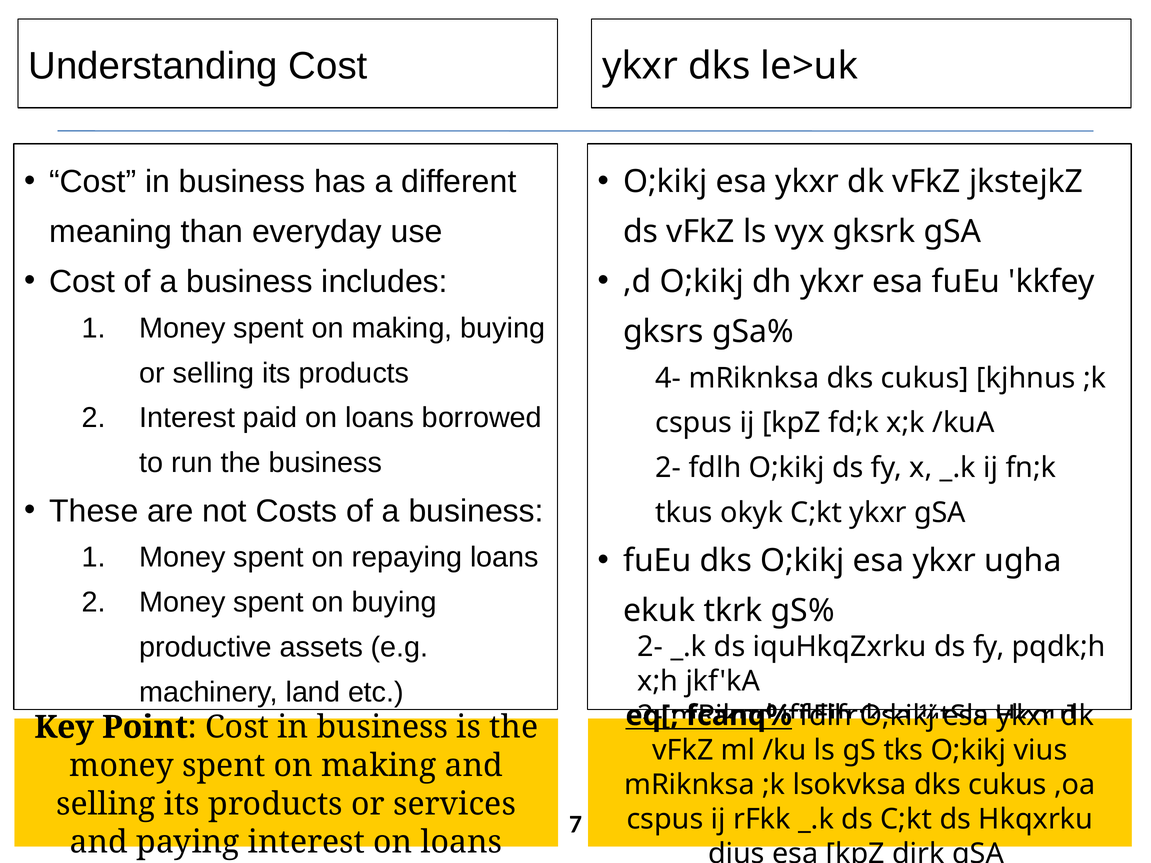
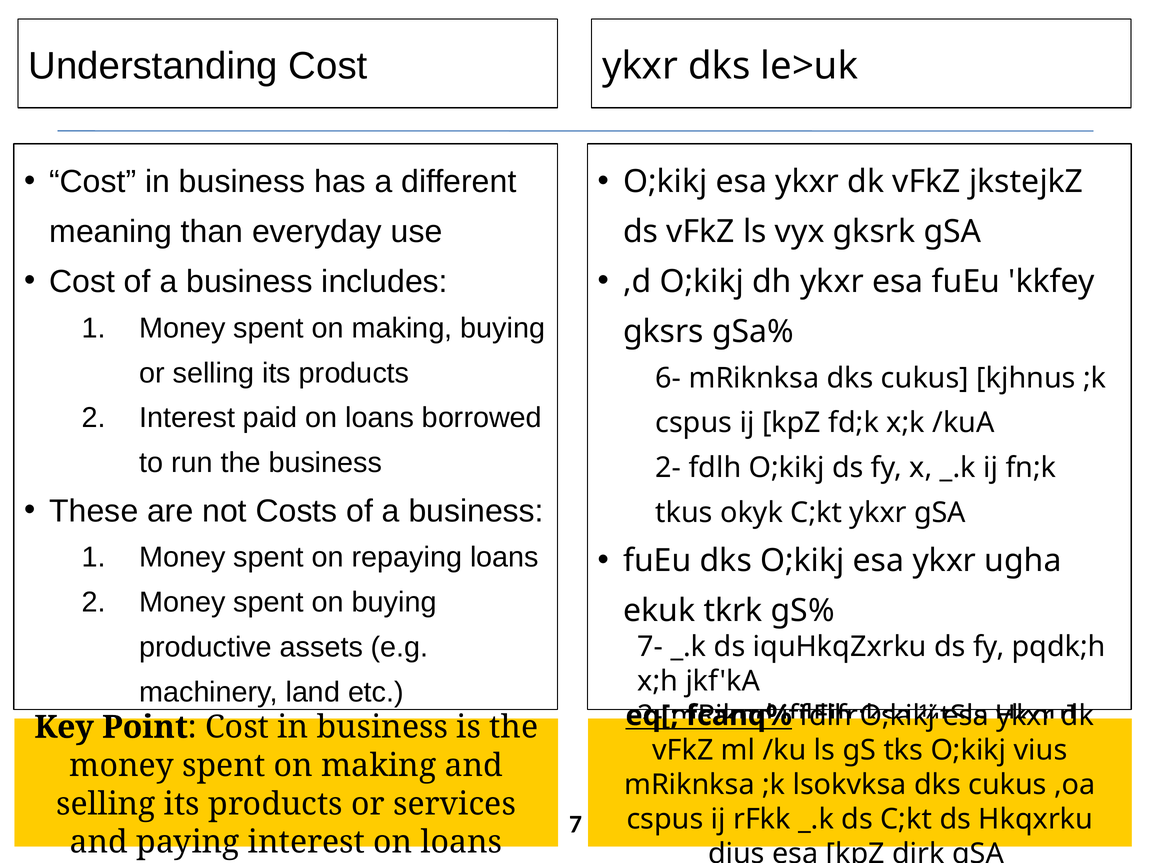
4-: 4- -> 6- (668, 378)
2-: 2- -> 7- (650, 647)
